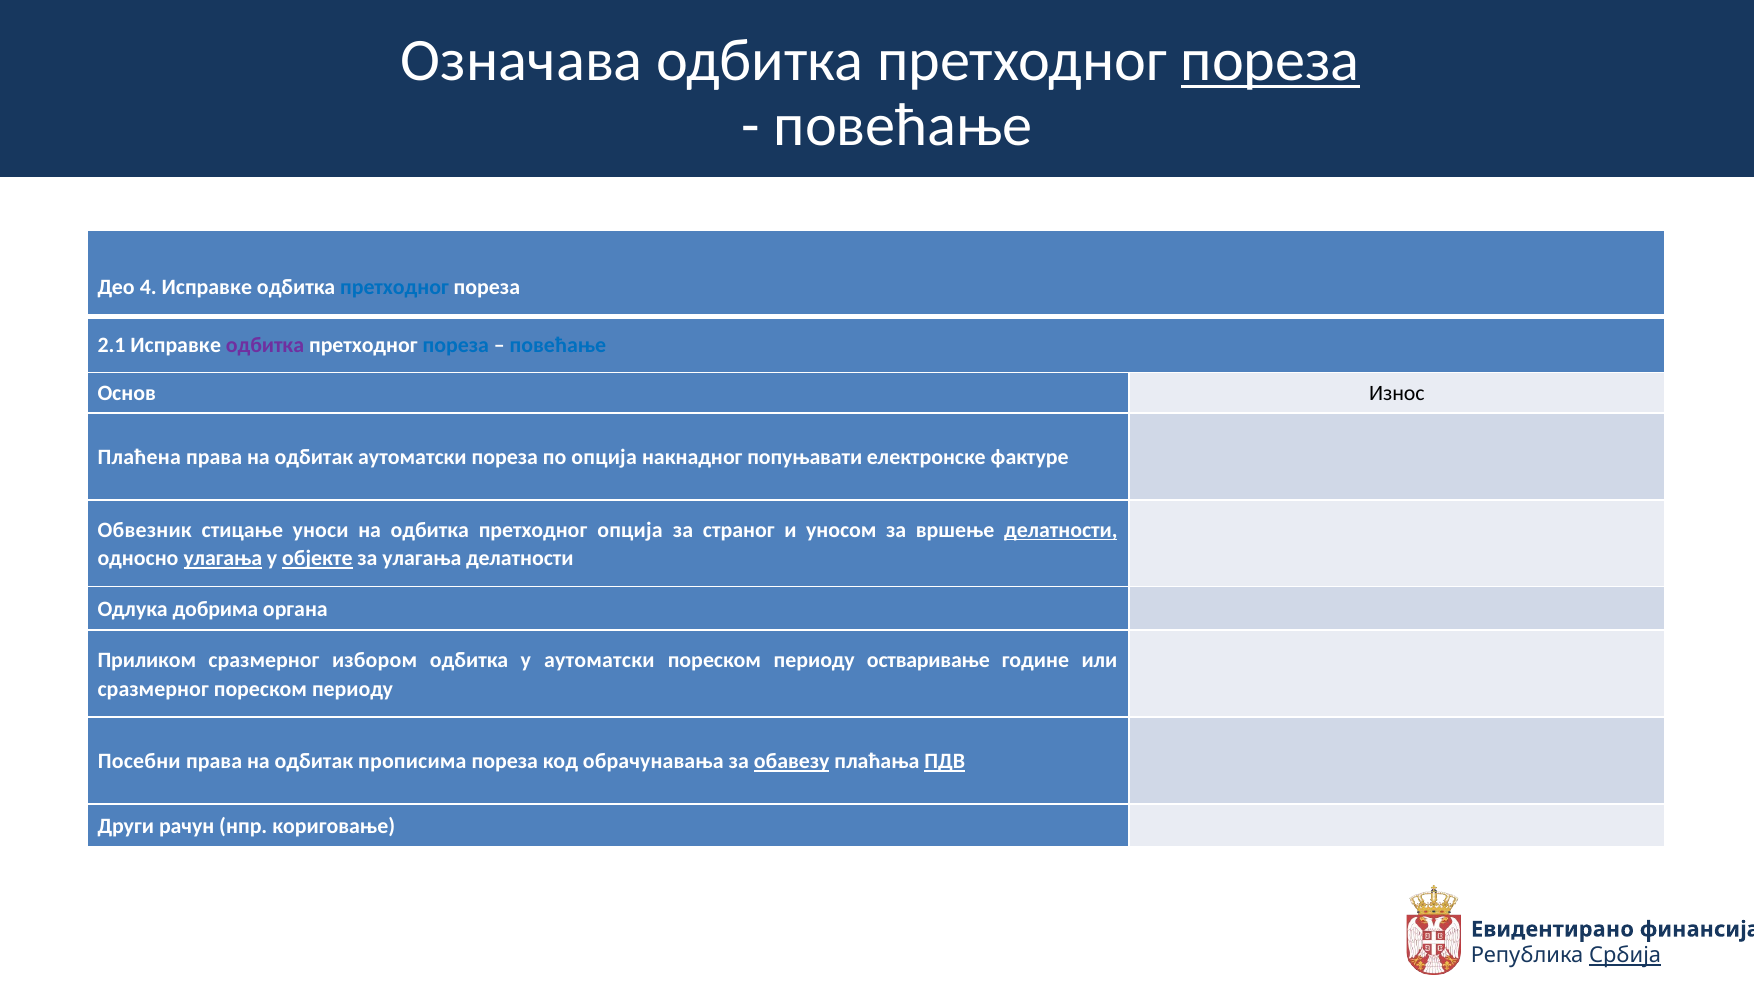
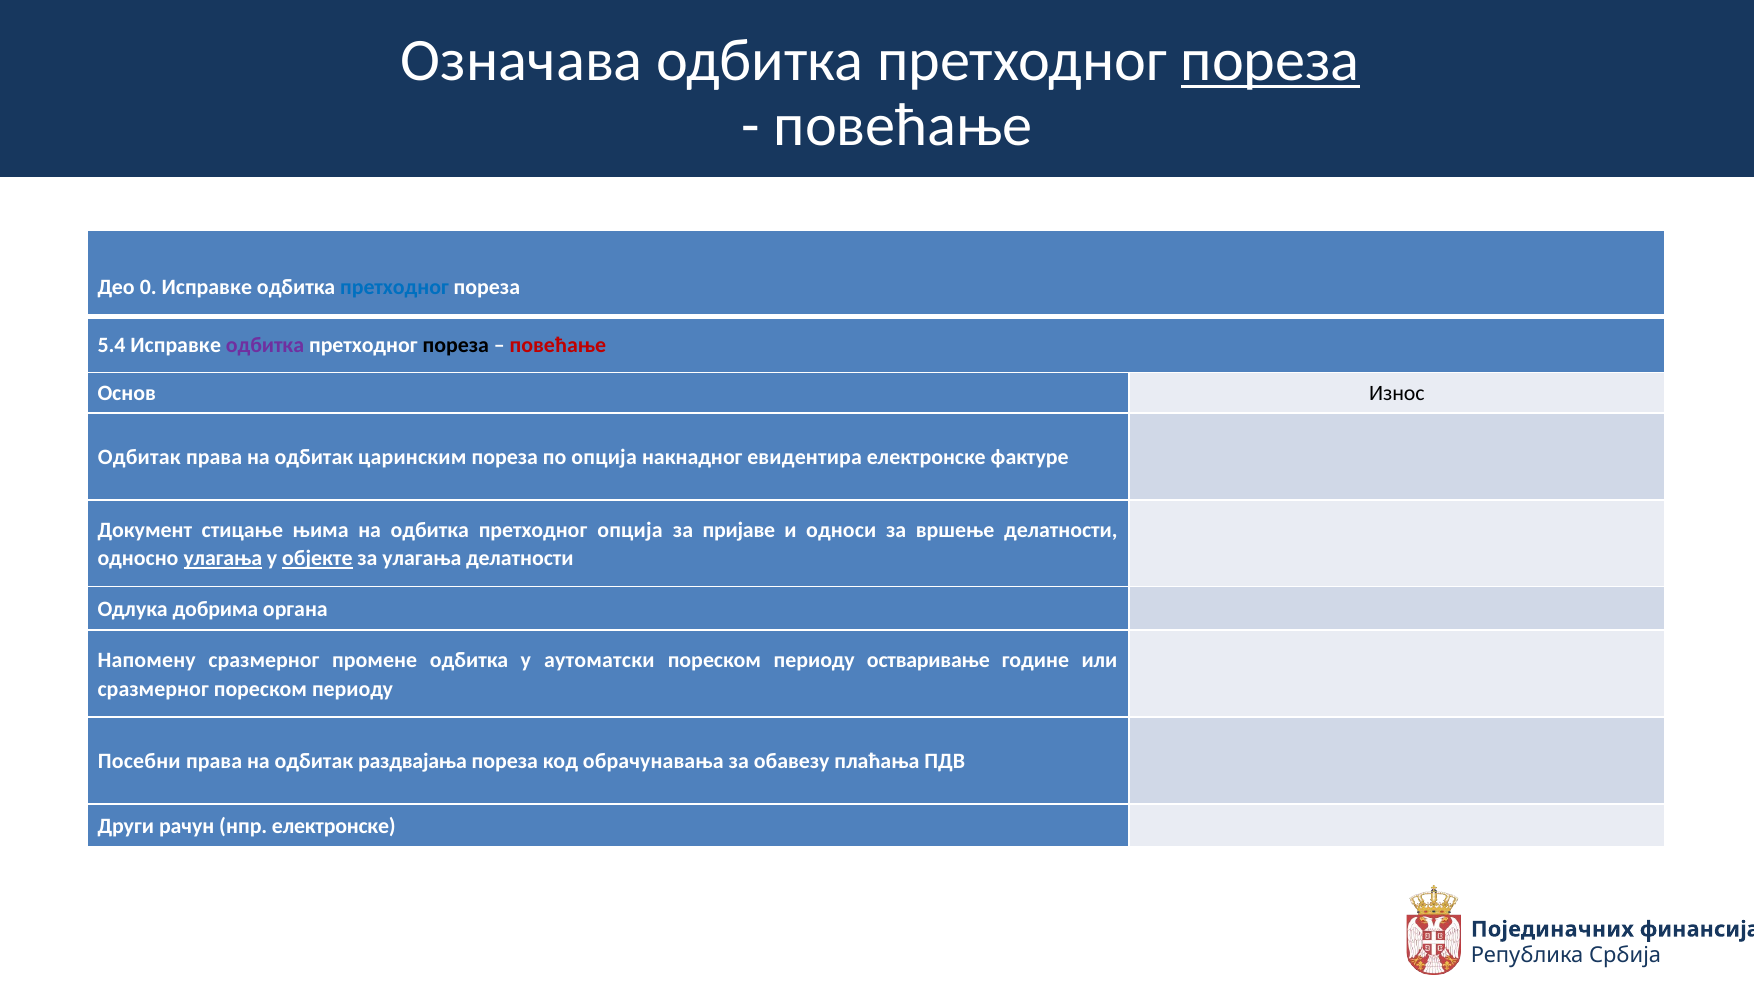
4: 4 -> 0 (148, 288)
2.1: 2.1 -> 5.4 (112, 345)
пореза colour: blue -> black (456, 345)
повећање colour: blue -> red (558, 345)
Плаћена: Плаћена -> Одбитак (139, 458)
одбитак аутоматски: аутоматски -> царинским (412, 458)
попуњавати: попуњавати -> евидентира (805, 458)
Обвезник: Обвезник -> Документ (145, 530)
уноси: уноси -> њима (321, 530)
страног: страног -> пријаве (739, 530)
уносом: уносом -> односи (841, 530)
делатности underline: present -> none (1061, 530)
Приликом: Приликом -> Напомену (147, 661)
избором: избором -> промене (375, 661)
прописима: прописима -> раздвајања (413, 762)
обавезу underline: present -> none (792, 762)
ПДВ underline: present -> none (945, 762)
нпр кориговање: кориговање -> електронске (334, 827)
Евидентирано: Евидентирано -> Појединачних (1552, 930)
Србија underline: present -> none (1625, 956)
